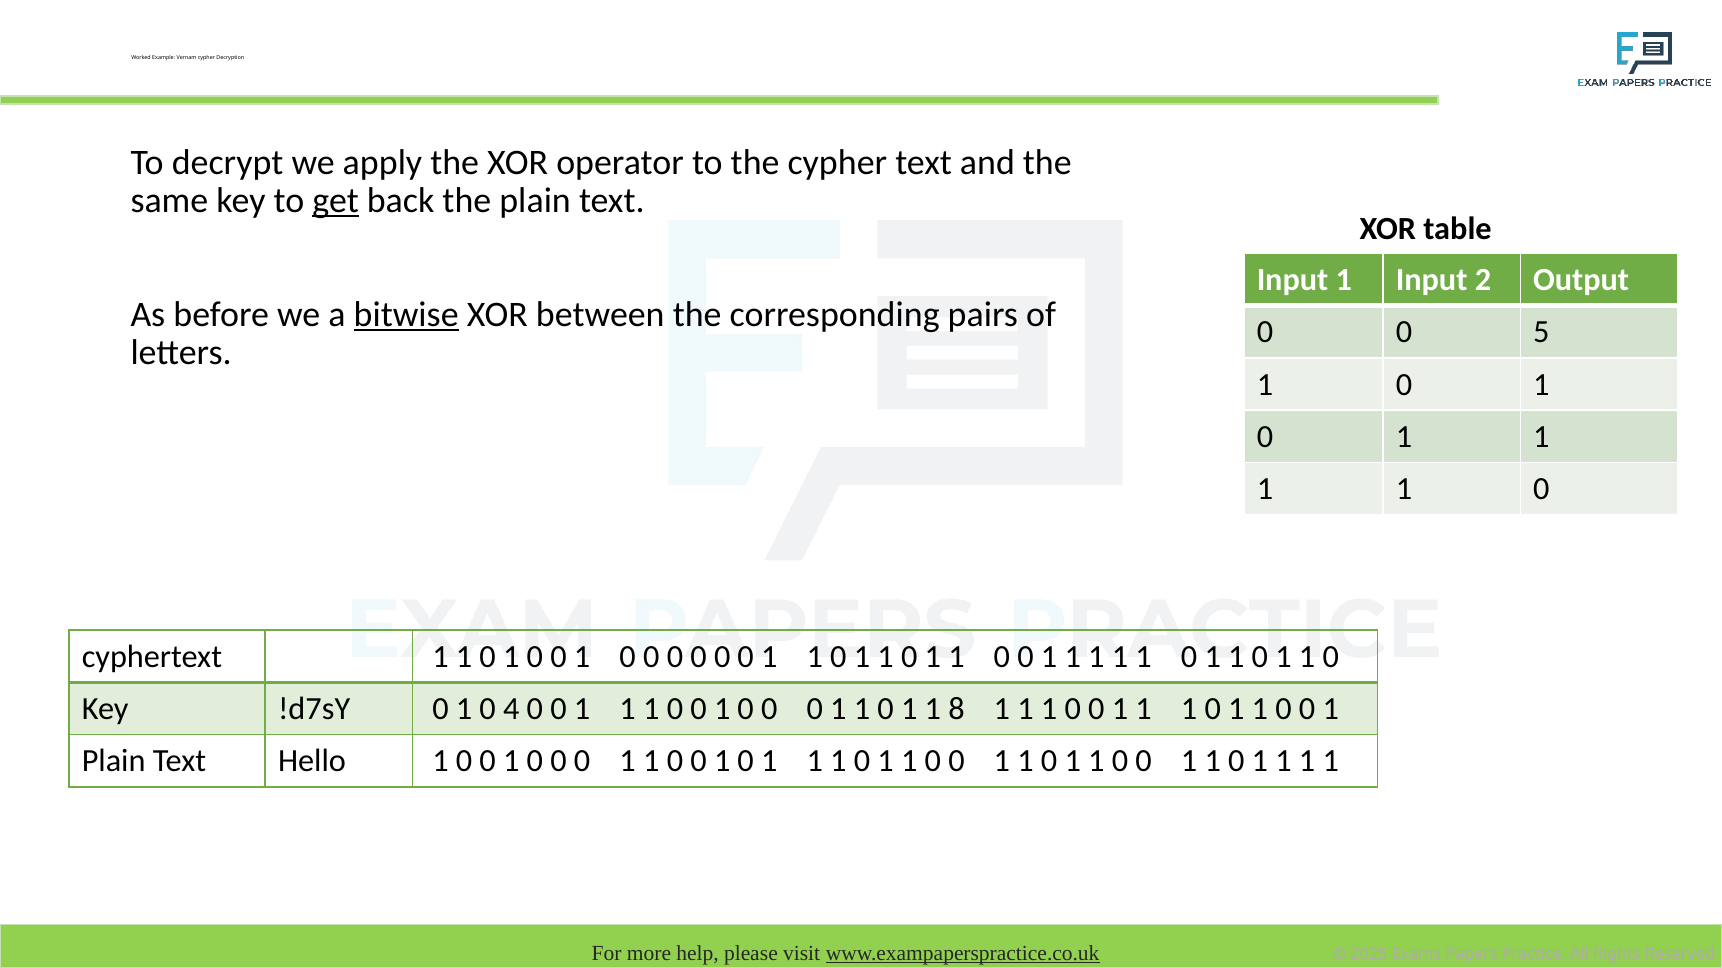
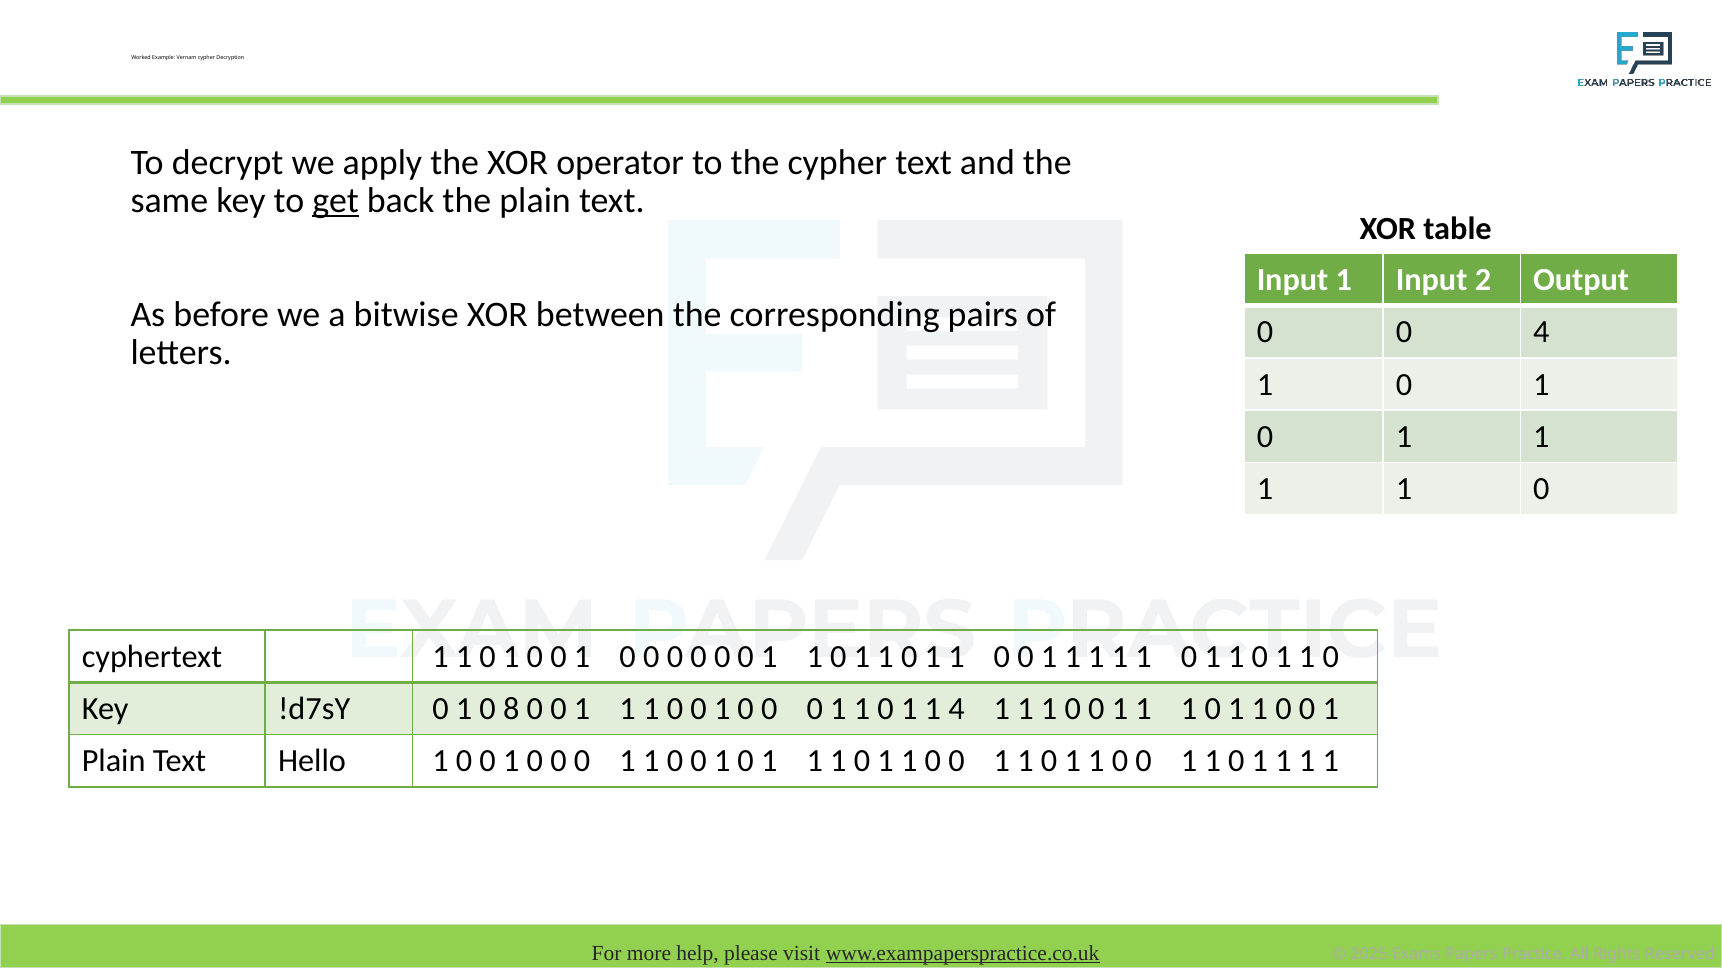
bitwise underline: present -> none (406, 315)
0 5: 5 -> 4 (1541, 332)
4: 4 -> 8 (511, 709)
1 8: 8 -> 4 (956, 709)
